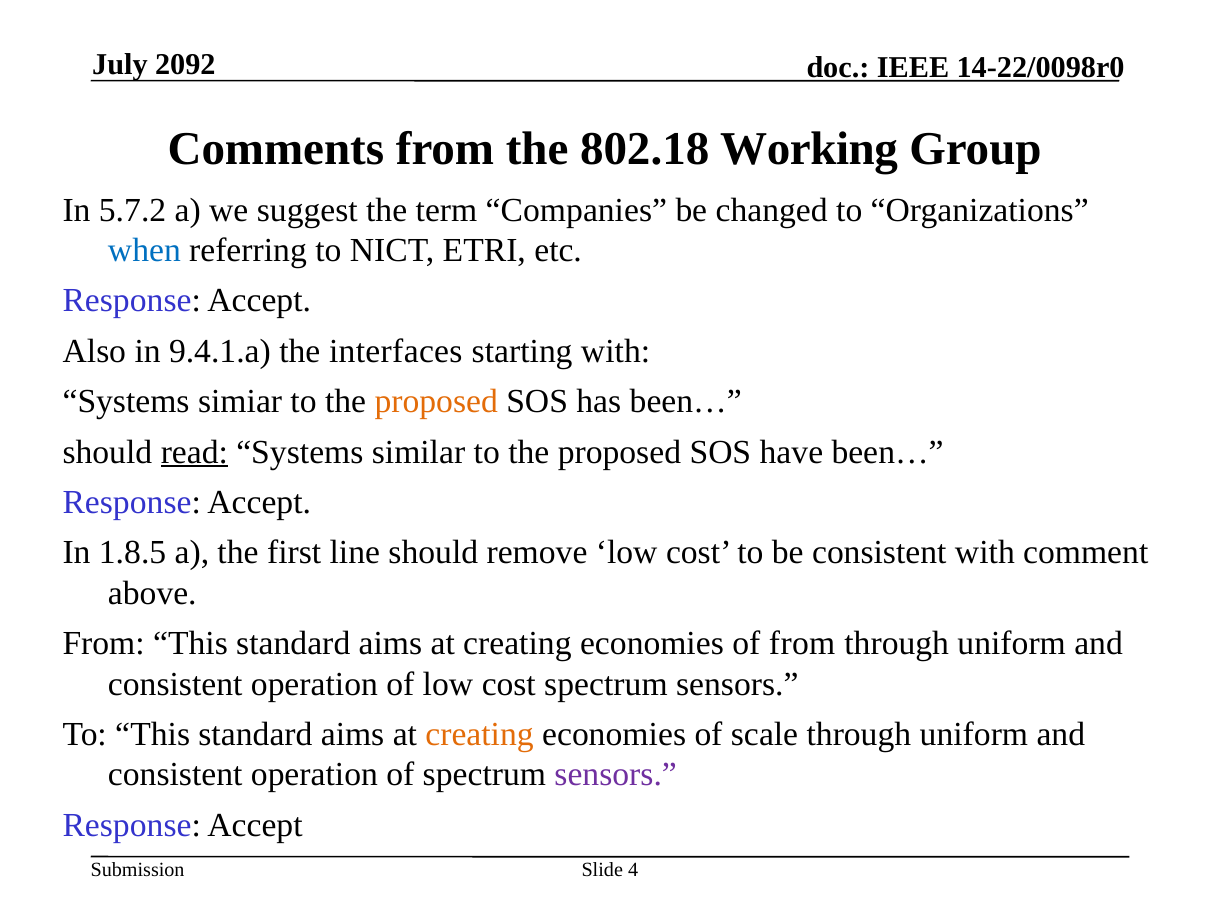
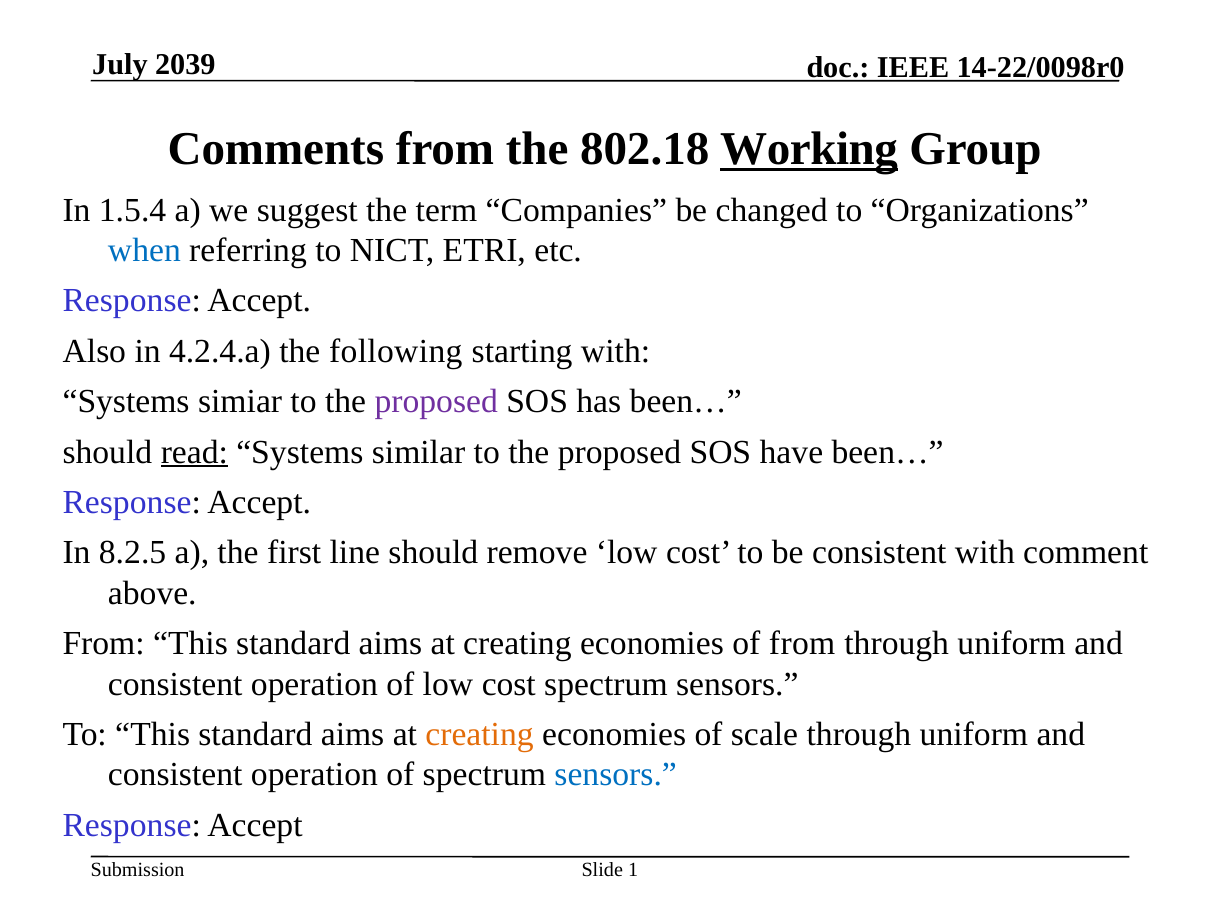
2092: 2092 -> 2039 (185, 64)
Working underline: none -> present (809, 149)
5.7.2: 5.7.2 -> 1.5.4 (133, 210)
9.4.1.a: 9.4.1.a -> 4.2.4.a (220, 351)
interfaces: interfaces -> following (396, 351)
proposed colour: orange -> purple (436, 402)
1.8.5: 1.8.5 -> 8.2.5 (133, 553)
sensors colour: purple -> blue (616, 775)
4: 4 -> 1 (633, 870)
